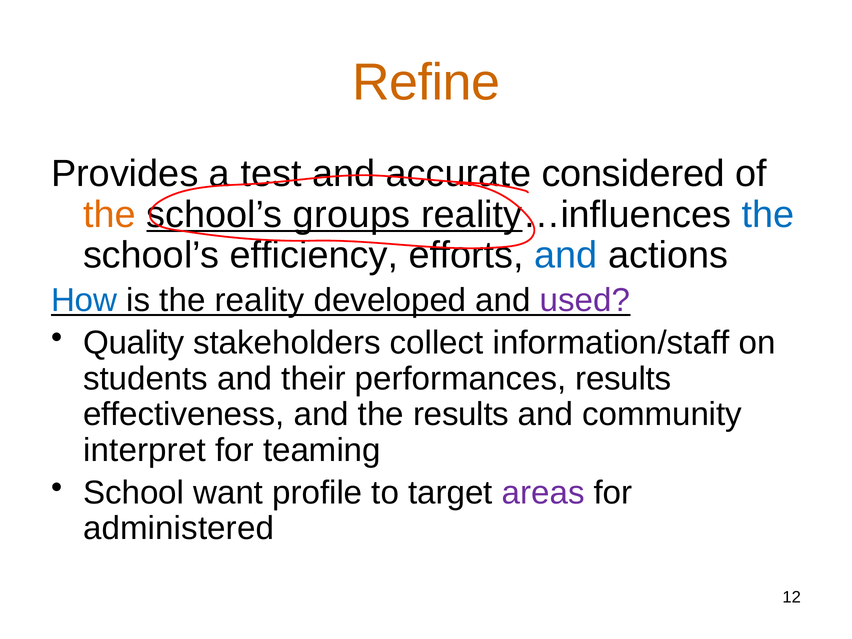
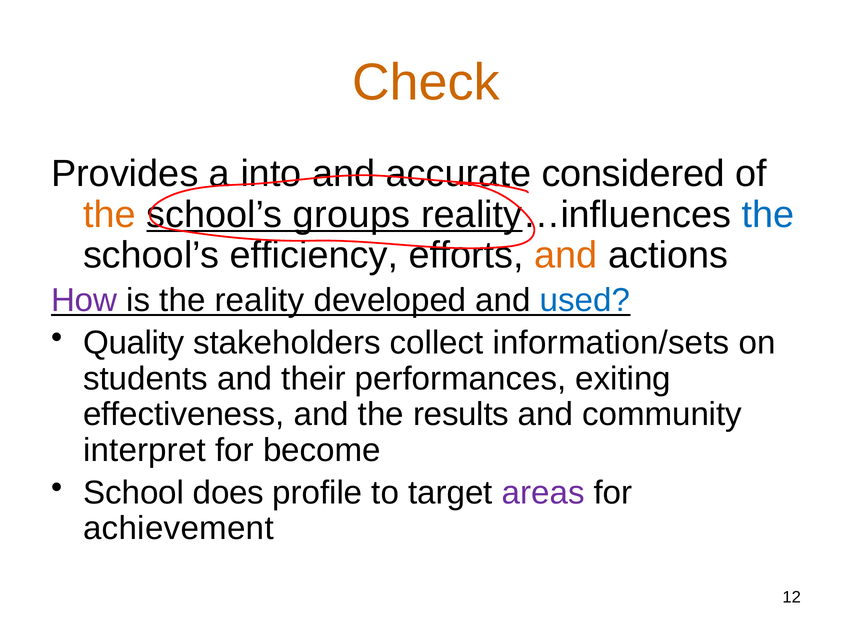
Refine: Refine -> Check (426, 82)
test: test -> into (271, 174)
and colour: blue -> orange (566, 255)
How colour: blue -> purple (84, 300)
used colour: purple -> blue (585, 300)
information/staff: information/staff -> information/sets (611, 343)
performances results: results -> exiting (623, 379)
teaming: teaming -> become (322, 450)
want: want -> does (228, 493)
administered: administered -> achievement (178, 529)
